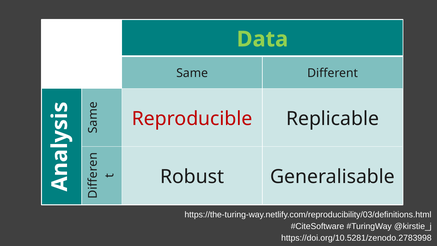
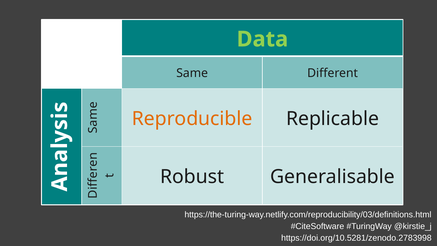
Reproducible colour: red -> orange (192, 119)
